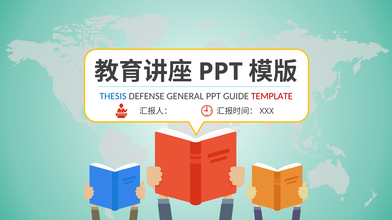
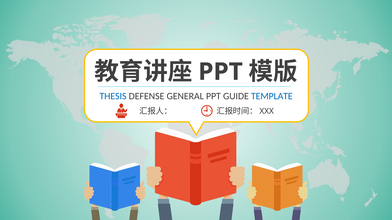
TEMPLATE colour: red -> blue (272, 96)
